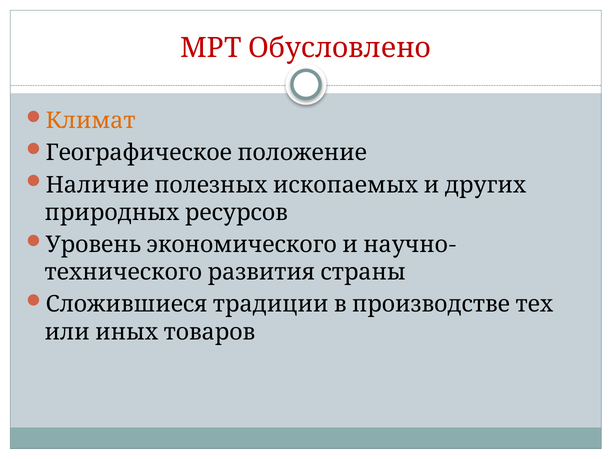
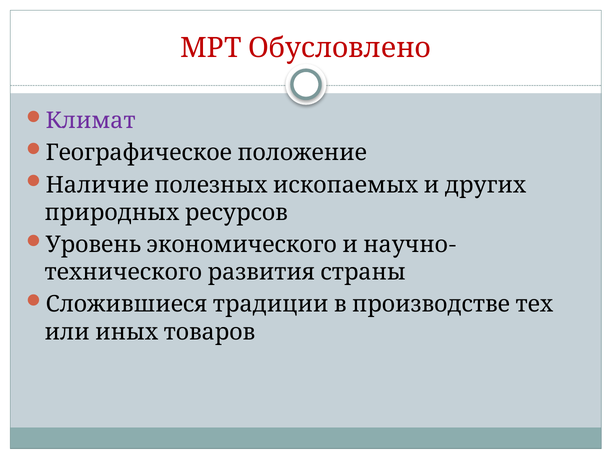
Климат colour: orange -> purple (91, 121)
